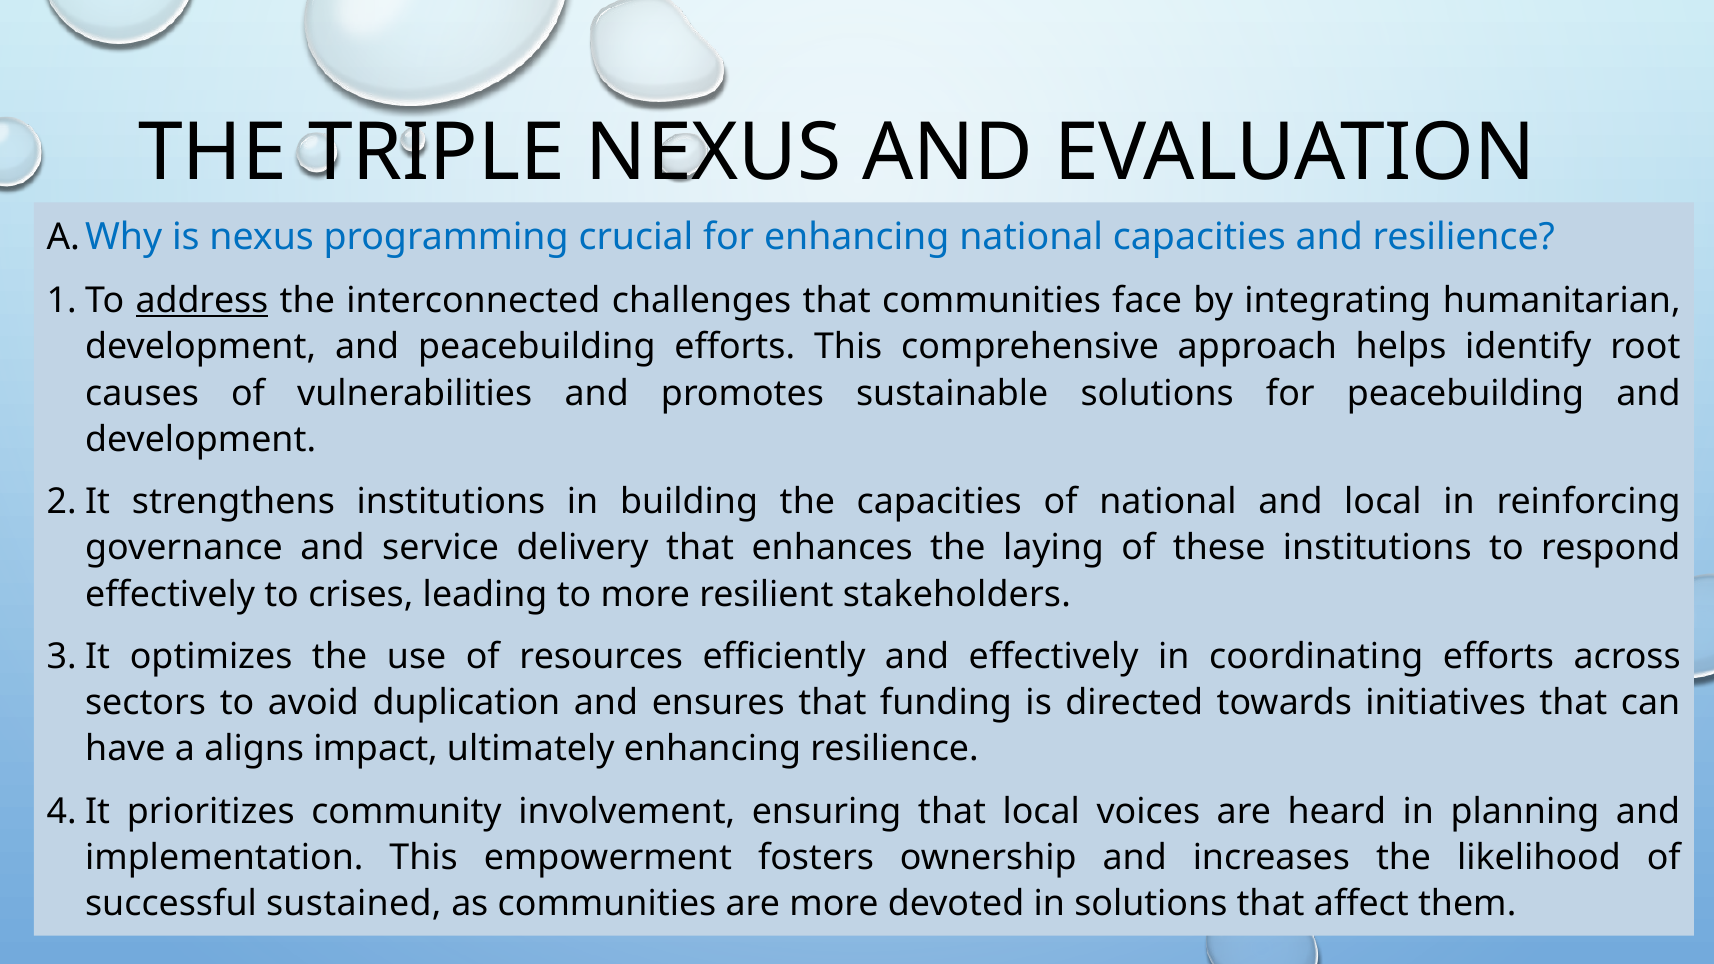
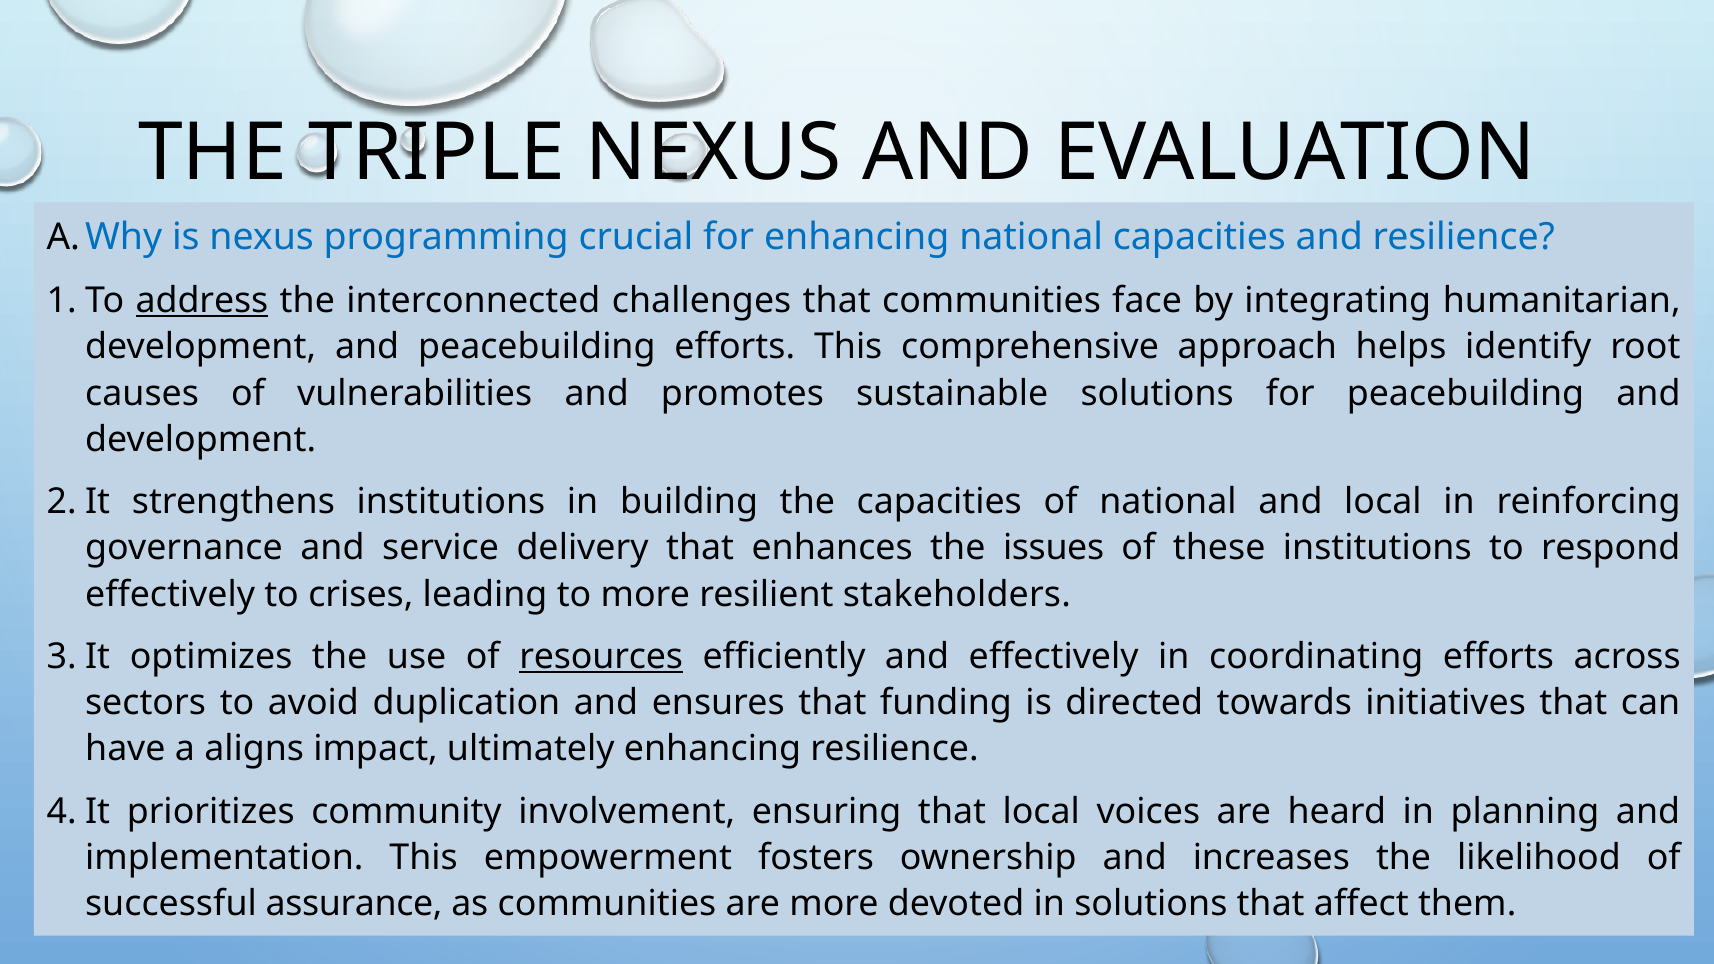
laying: laying -> issues (1054, 548)
resources underline: none -> present (601, 657)
sustained: sustained -> assurance (354, 904)
